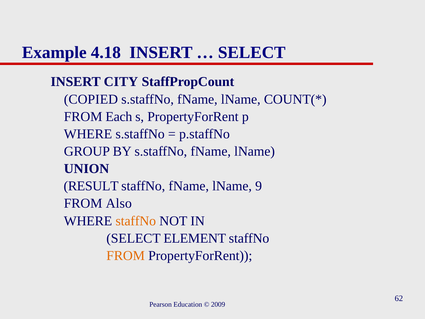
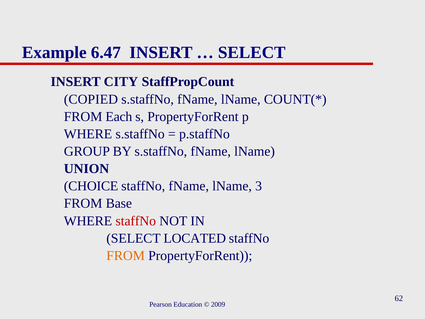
4.18: 4.18 -> 6.47 (106, 53)
RESULT: RESULT -> CHOICE (91, 186)
9: 9 -> 3 (259, 186)
Also: Also -> Base (119, 203)
staffNo colour: orange -> red (136, 221)
ELEMENT: ELEMENT -> LOCATED (195, 238)
